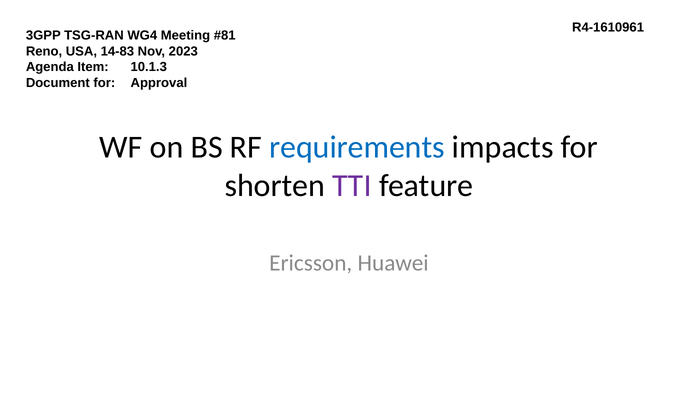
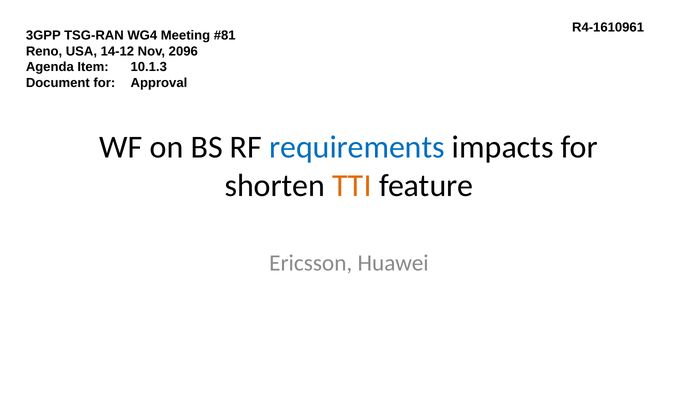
14-83: 14-83 -> 14-12 (117, 51)
2023: 2023 -> 2096 (183, 51)
TTI colour: purple -> orange (352, 186)
